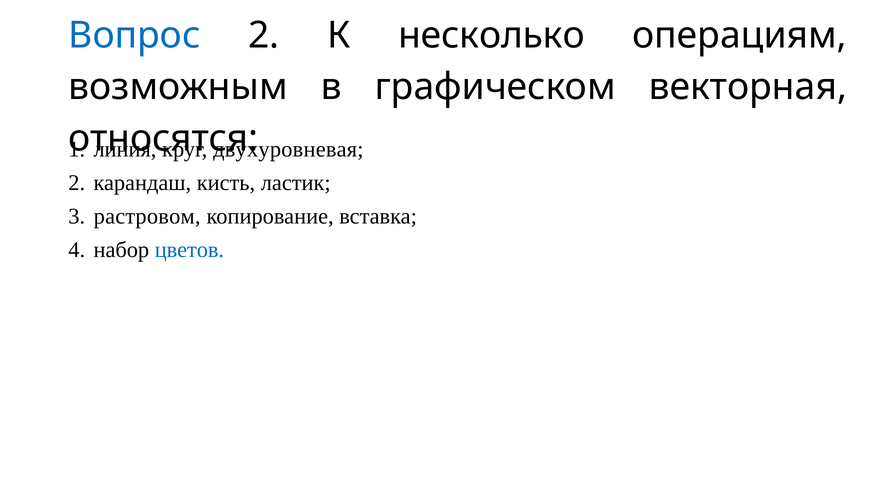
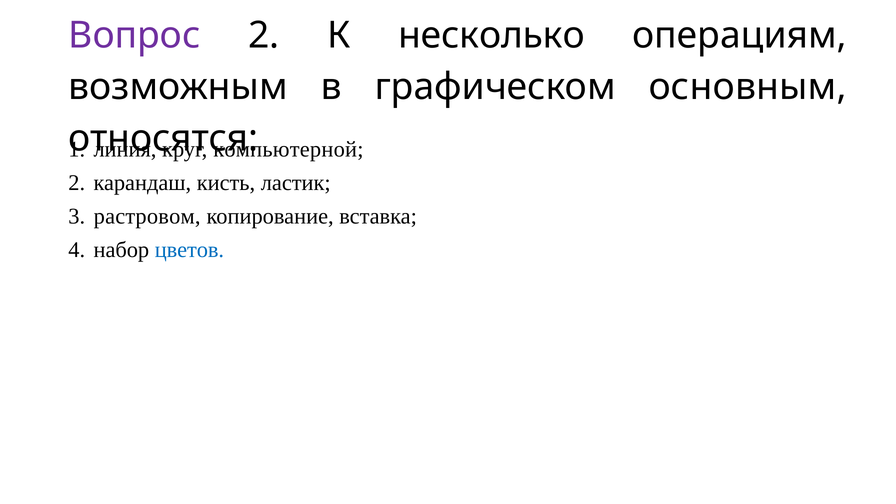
Вопрос colour: blue -> purple (134, 35)
векторная: векторная -> основным (748, 87)
двухуровневая: двухуровневая -> компьютерной (288, 149)
